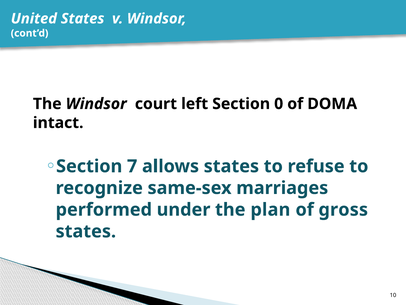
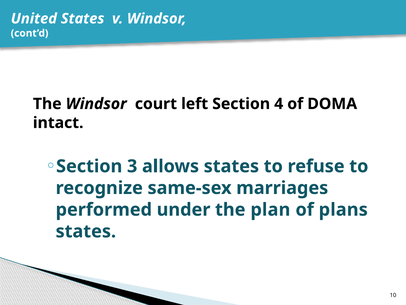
0: 0 -> 4 (279, 104)
7: 7 -> 3 (132, 166)
gross: gross -> plans (343, 209)
